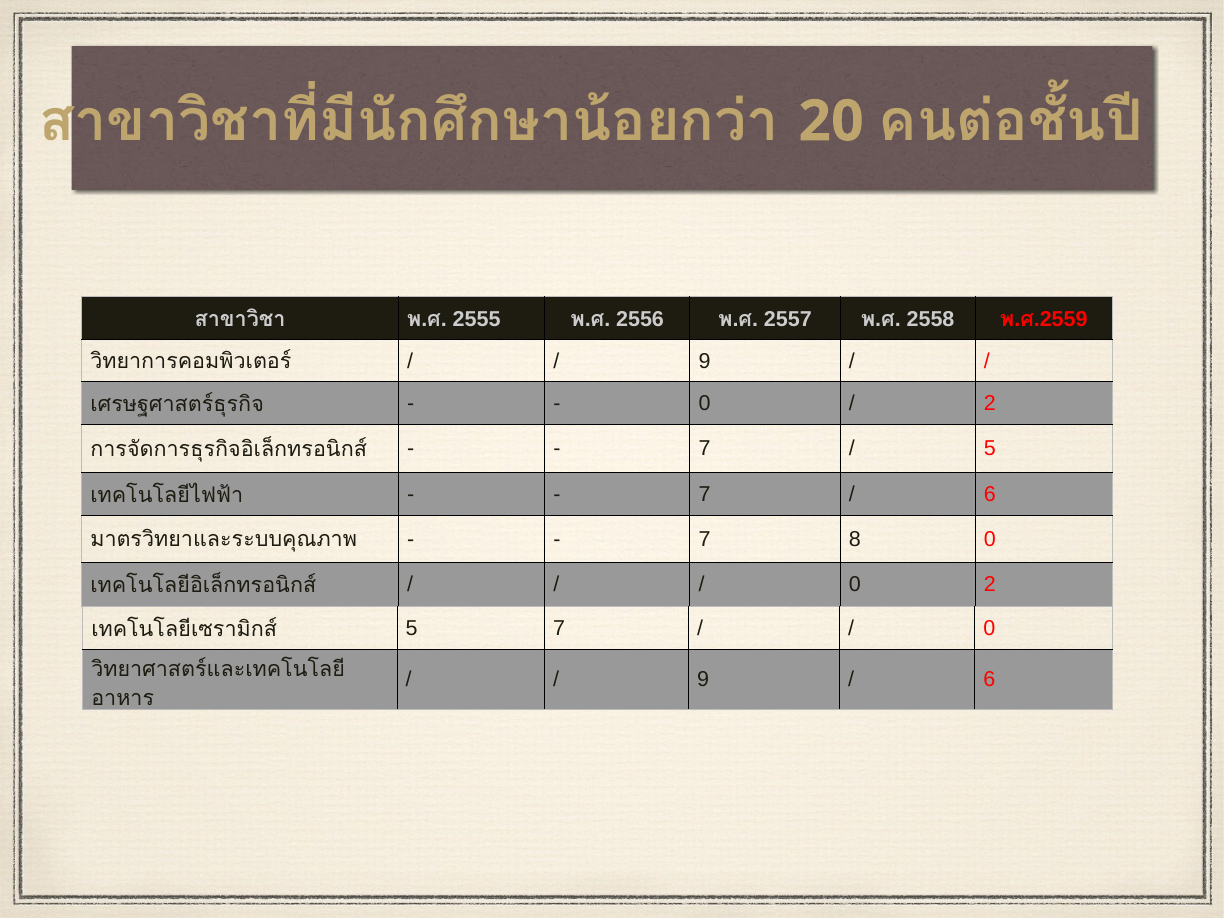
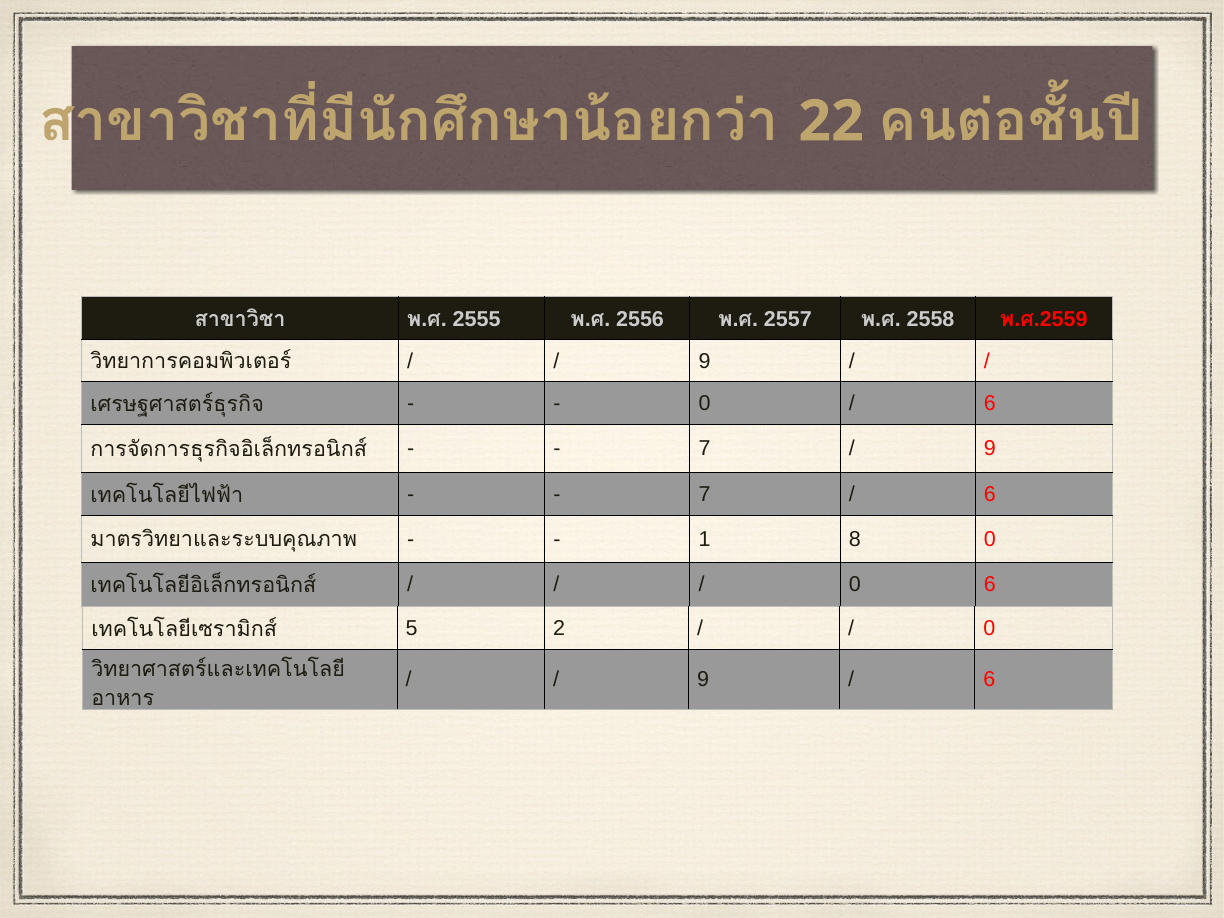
20: 20 -> 22 (831, 121)
2: 2 -> 6 (990, 403)
5: 5 -> 9 (990, 449)
7: 7 -> 1 (704, 539)
0 2: 2 -> 6 (990, 585)
5 7: 7 -> 2 (559, 628)
